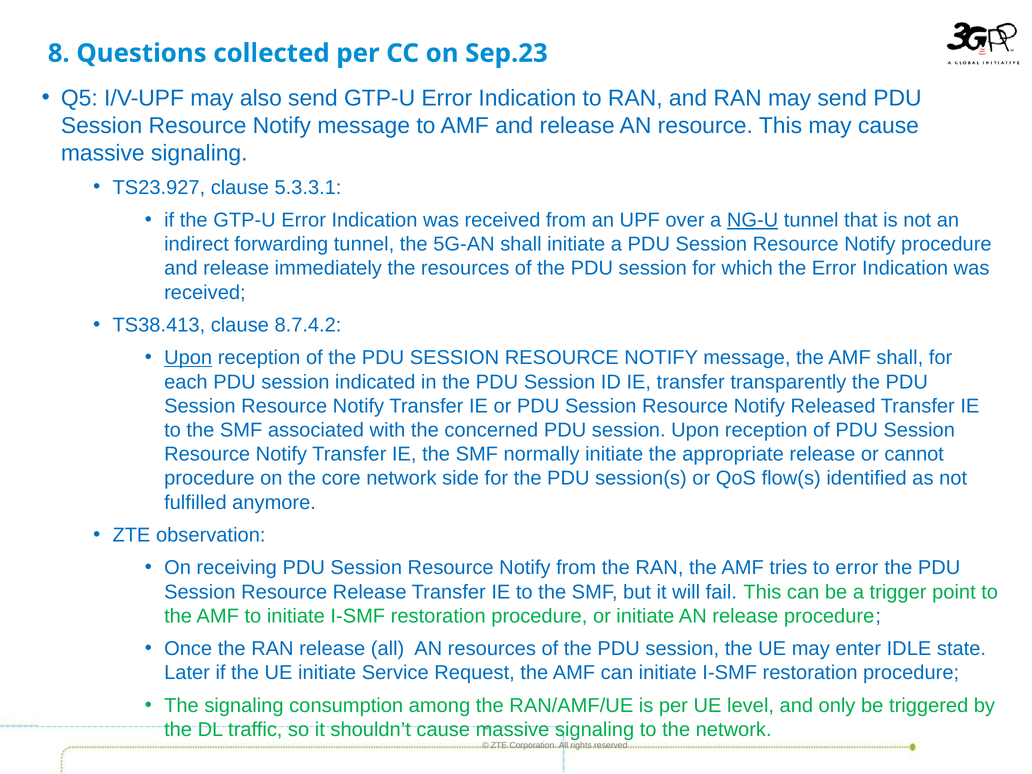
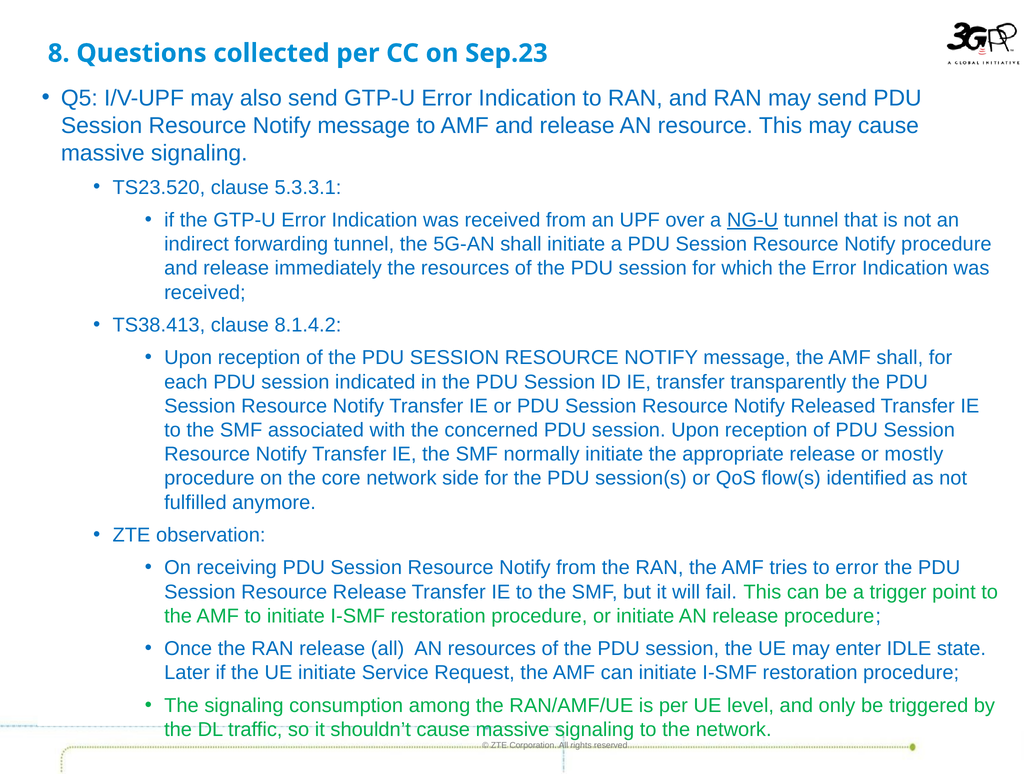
TS23.927: TS23.927 -> TS23.520 (159, 187)
8.7.4.2: 8.7.4.2 -> 8.1.4.2 (308, 325)
Upon underline: present -> none (188, 358)
cannot: cannot -> mostly (914, 454)
